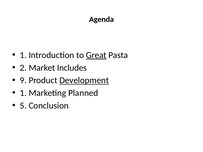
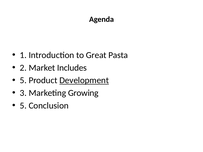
Great underline: present -> none (96, 55)
9: 9 -> 5 (23, 80)
1: 1 -> 3 (23, 93)
Planned: Planned -> Growing (83, 93)
